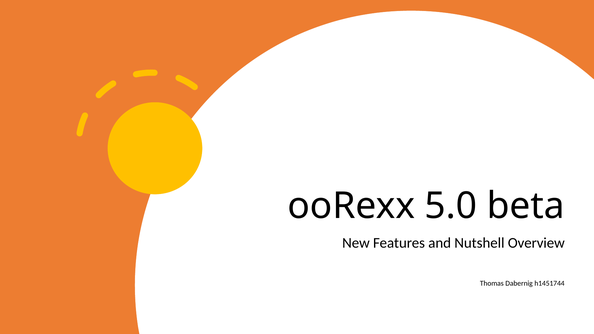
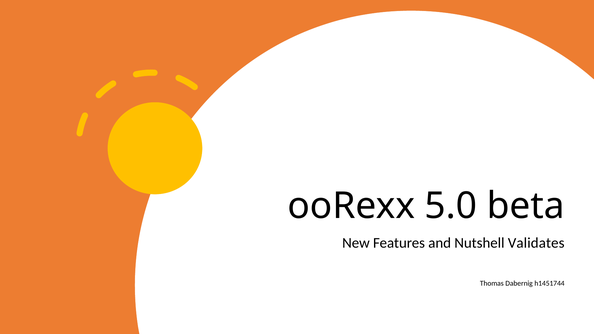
Overview: Overview -> Validates (536, 243)
